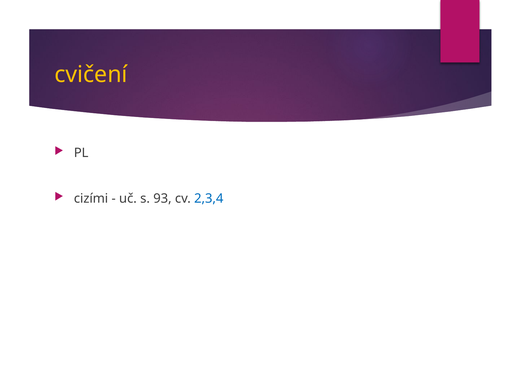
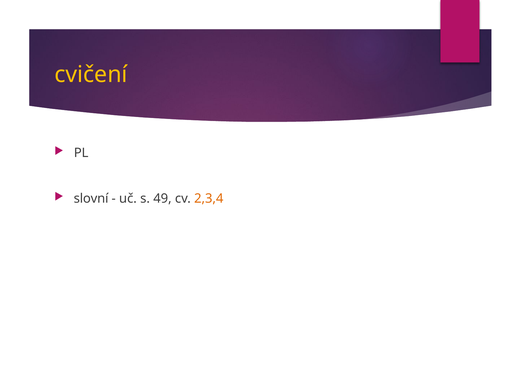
cizími: cizími -> slovní (91, 199)
93: 93 -> 49 (162, 199)
2,3,4 colour: blue -> orange (209, 199)
